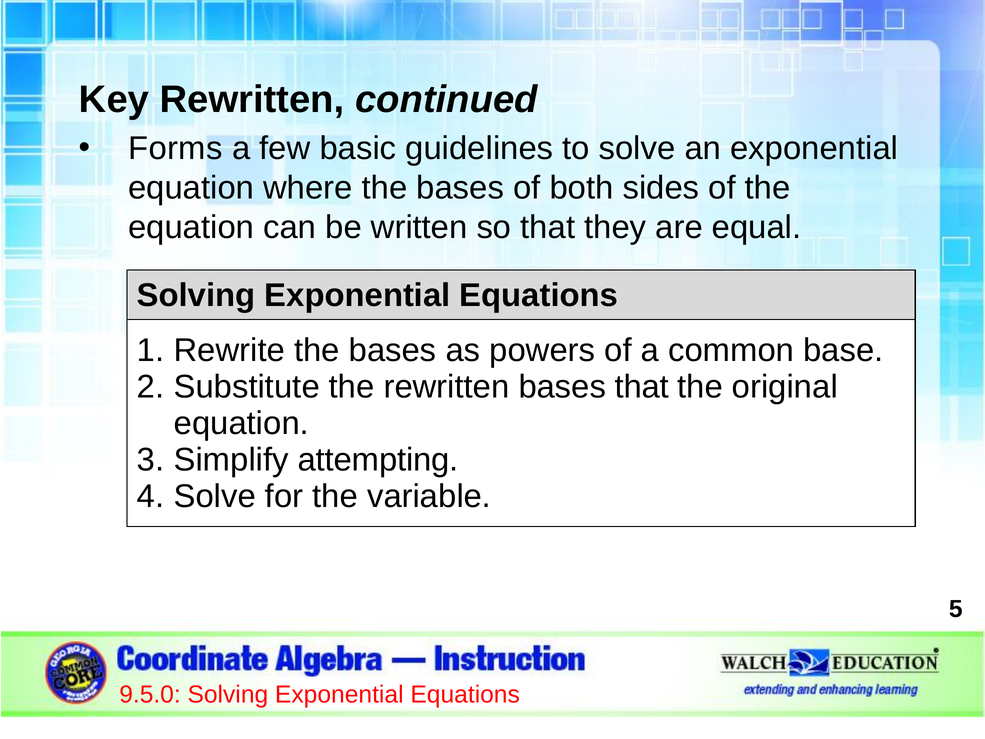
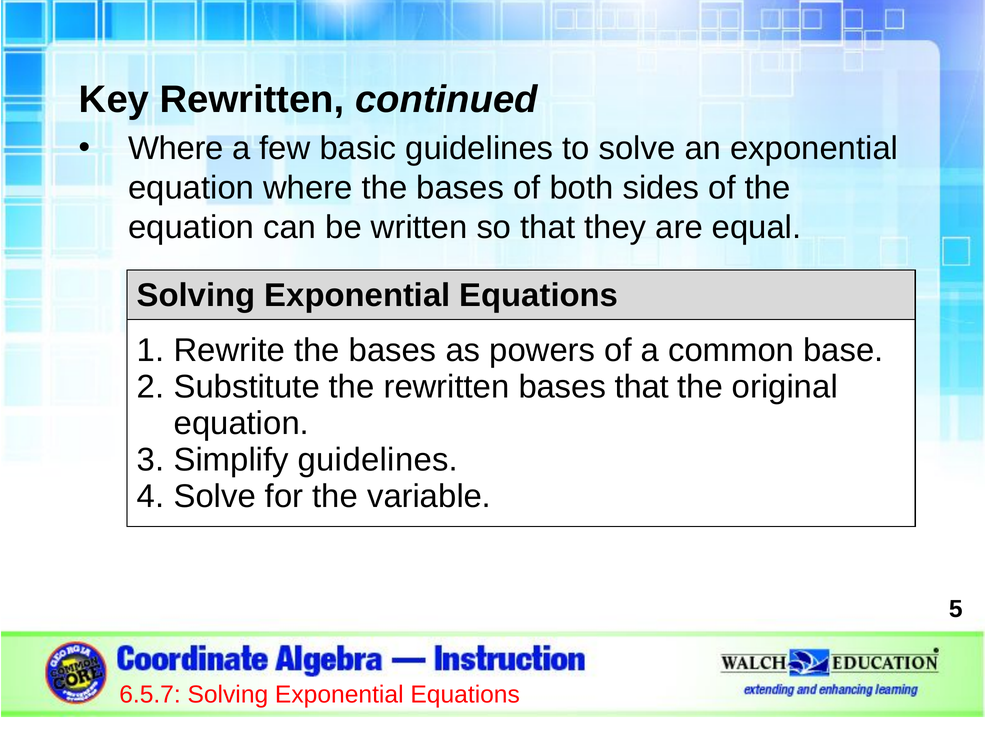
Forms: Forms -> Where (176, 149)
Simplify attempting: attempting -> guidelines (378, 460)
9.5.0: 9.5.0 -> 6.5.7 (150, 694)
